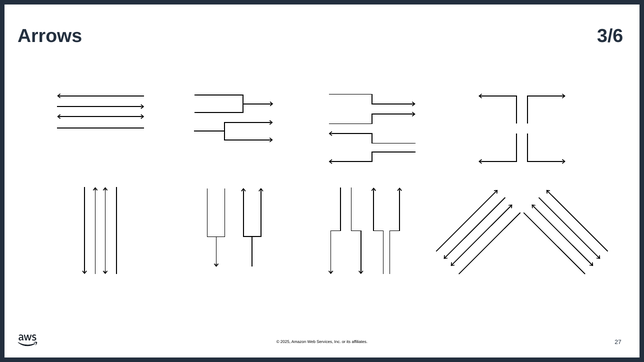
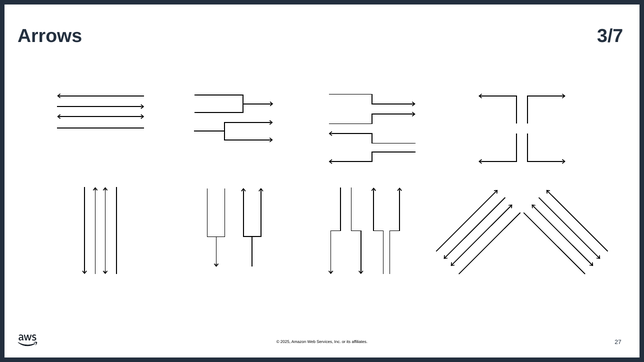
3/6: 3/6 -> 3/7 (610, 36)
